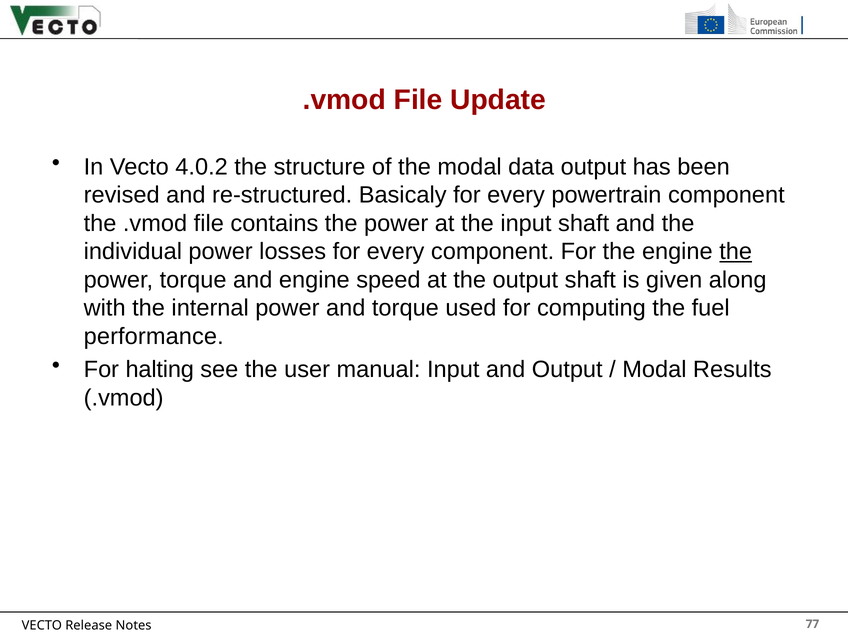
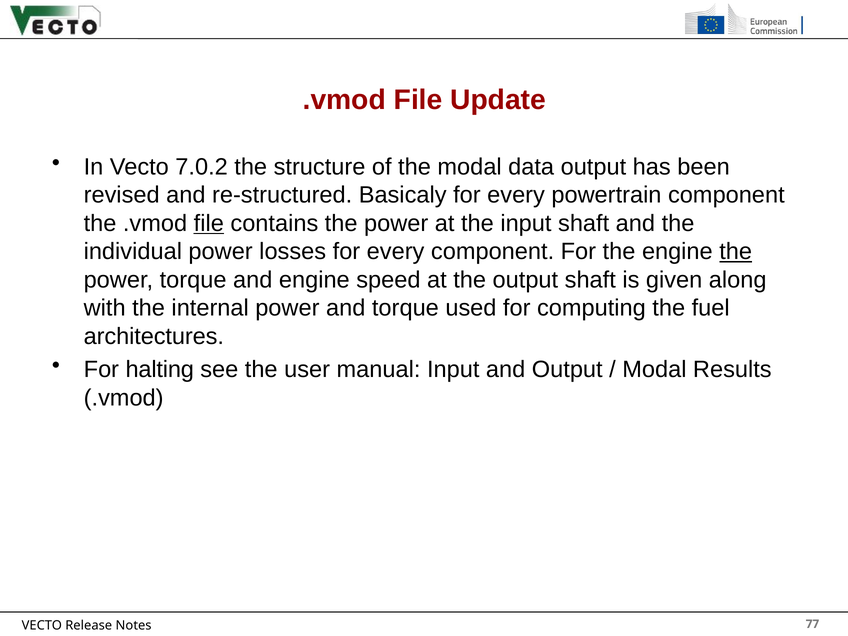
4.0.2: 4.0.2 -> 7.0.2 (202, 167)
file underline: none -> present (209, 223)
performance: performance -> architectures (154, 336)
